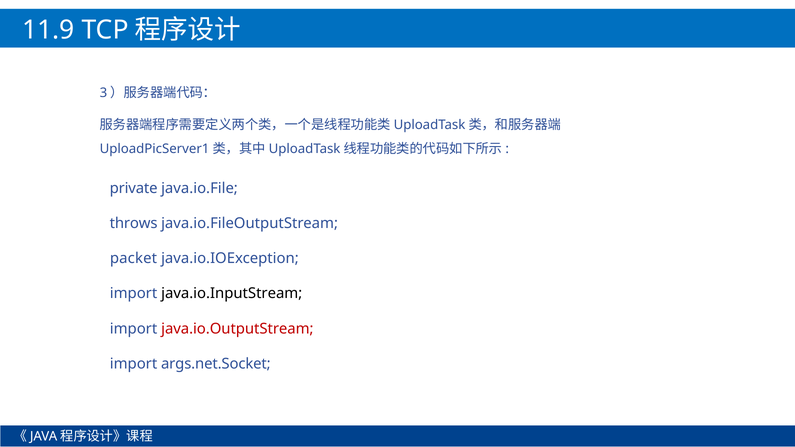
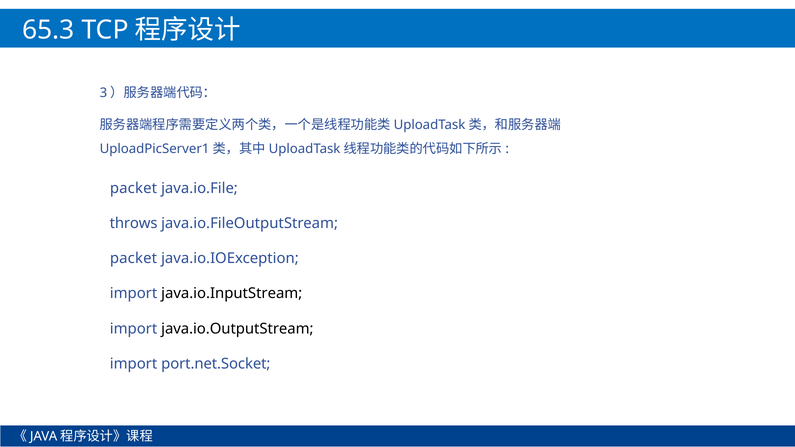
11.9: 11.9 -> 65.3 (48, 30)
private: private -> packet (133, 188)
java.io.OutputStream colour: red -> black (237, 329)
args.net.Socket: args.net.Socket -> port.net.Socket (216, 364)
